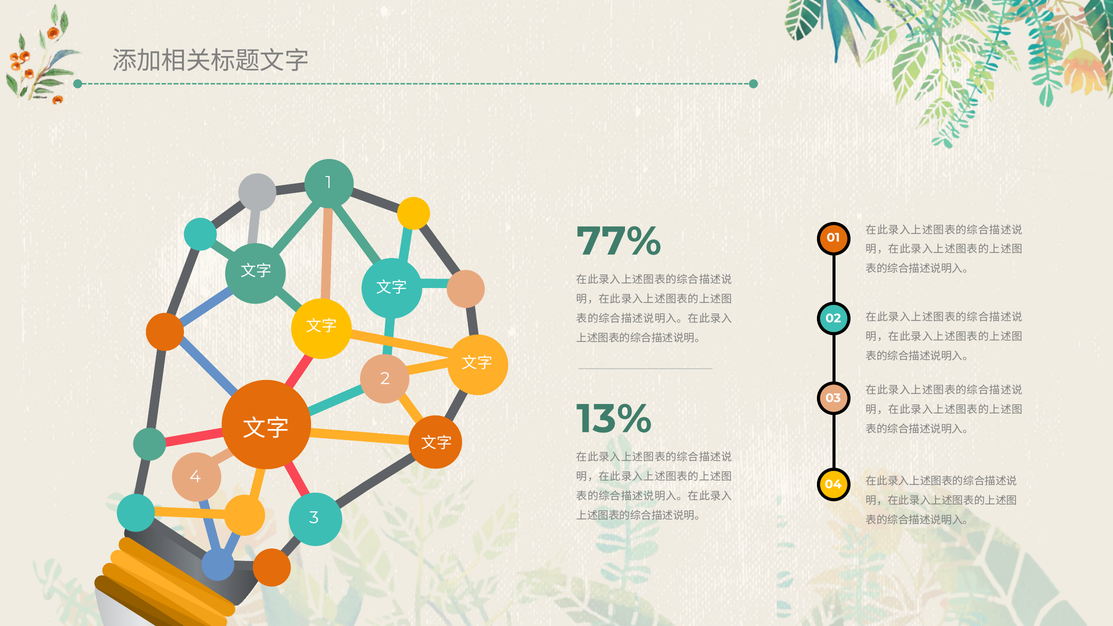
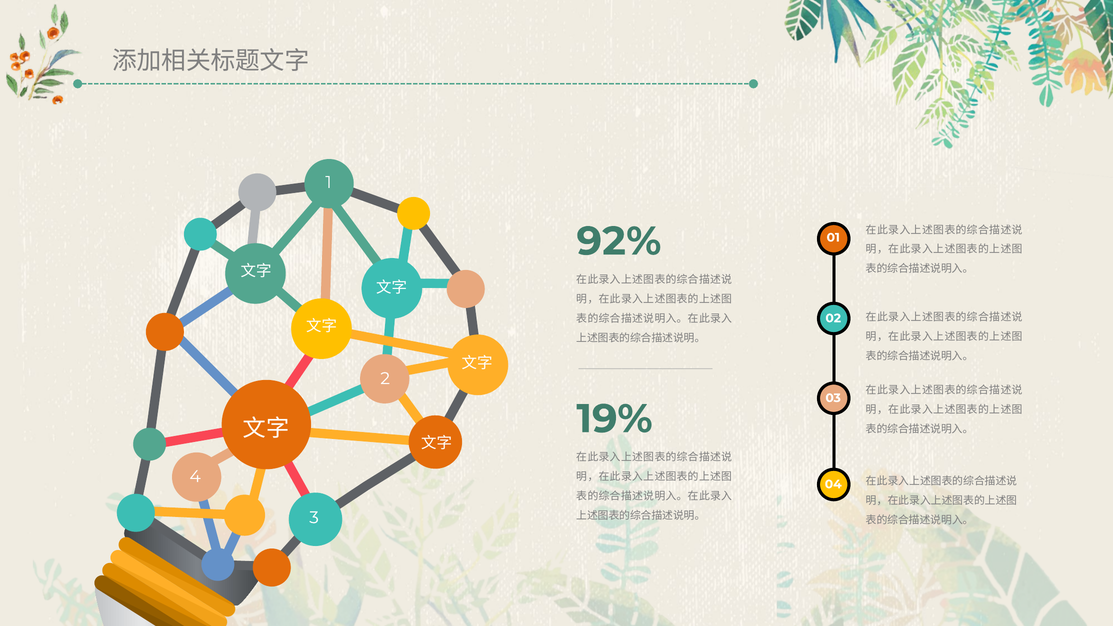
77%: 77% -> 92% (619, 241)
13%: 13% -> 19% (615, 419)
